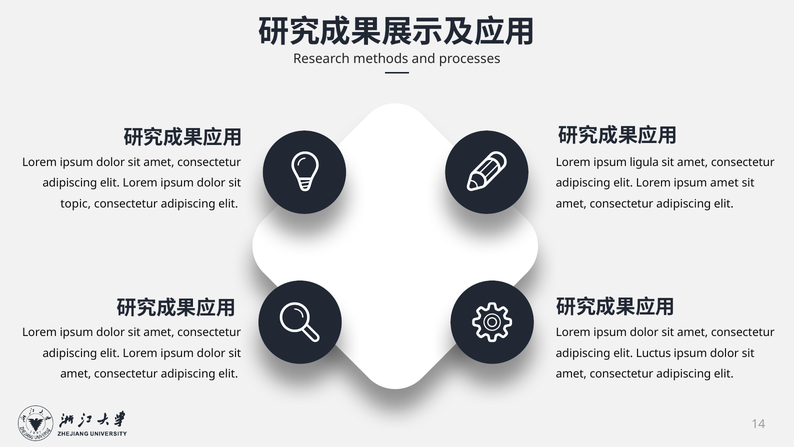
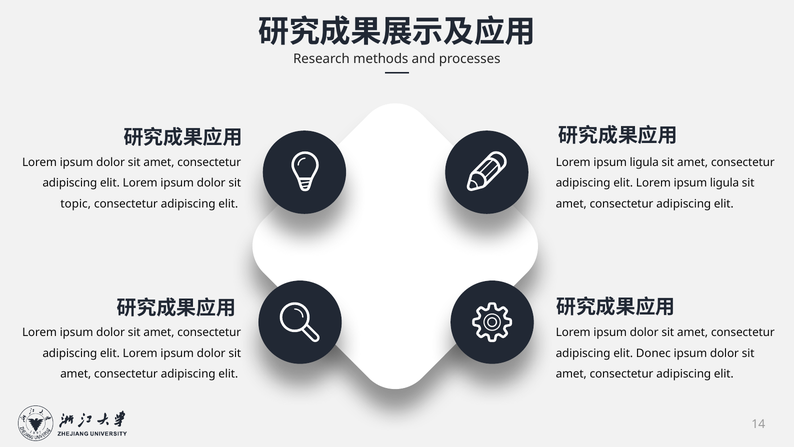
elit Lorem ipsum amet: amet -> ligula (725, 183)
Luctus: Luctus -> Donec (653, 353)
